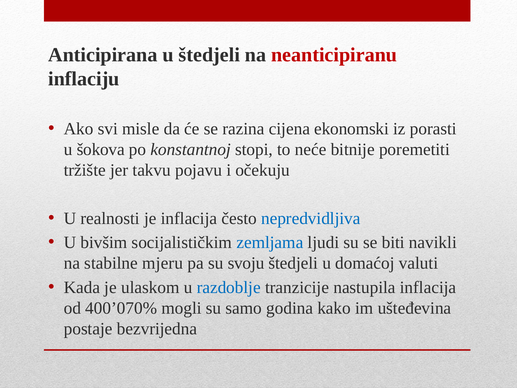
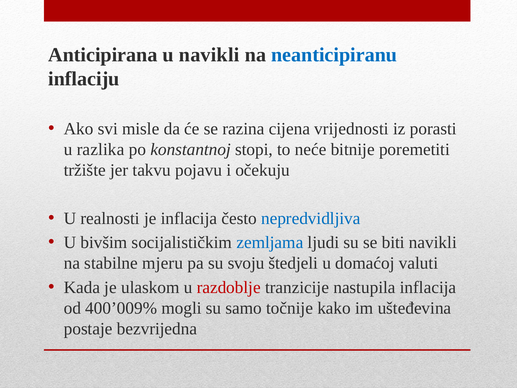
u štedjeli: štedjeli -> navikli (209, 55)
neanticipiranu colour: red -> blue (334, 55)
ekonomski: ekonomski -> vrijednosti (351, 129)
šokova: šokova -> razlika (101, 149)
razdoblje colour: blue -> red (229, 287)
400’070%: 400’070% -> 400’009% (121, 308)
godina: godina -> točnije (290, 308)
